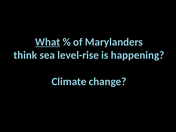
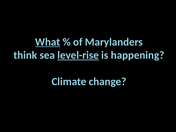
level-rise underline: none -> present (78, 55)
